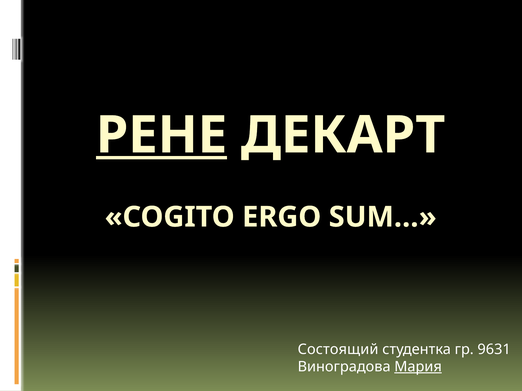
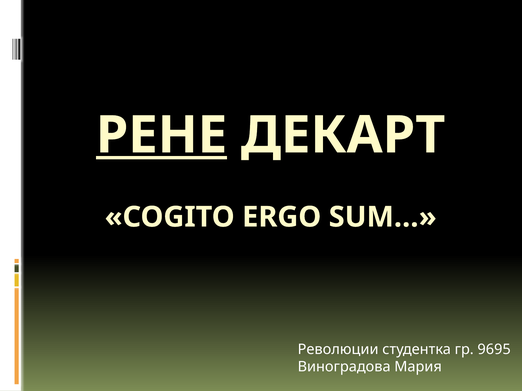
Состоящий: Состоящий -> Революции (338, 350)
9631: 9631 -> 9695 (494, 350)
Мария underline: present -> none (418, 367)
